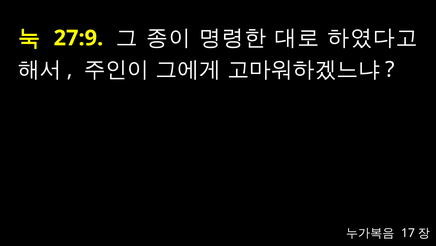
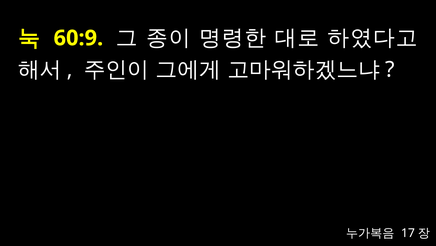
27:9: 27:9 -> 60:9 (78, 38)
